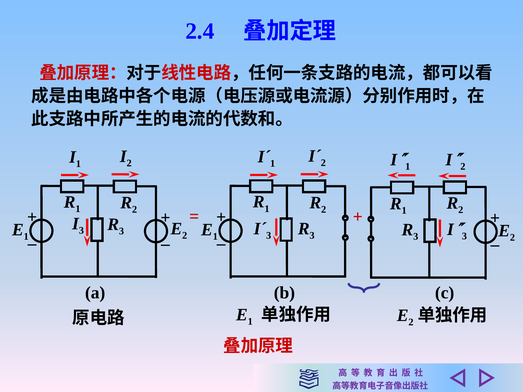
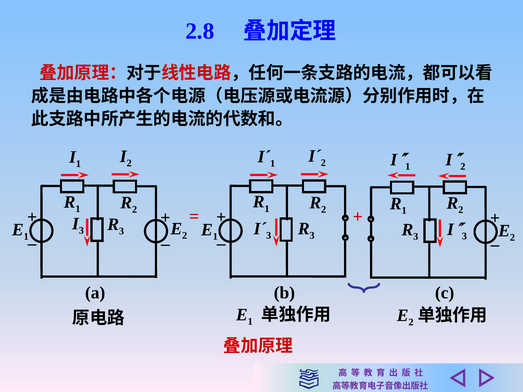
2.4: 2.4 -> 2.8 (200, 31)
